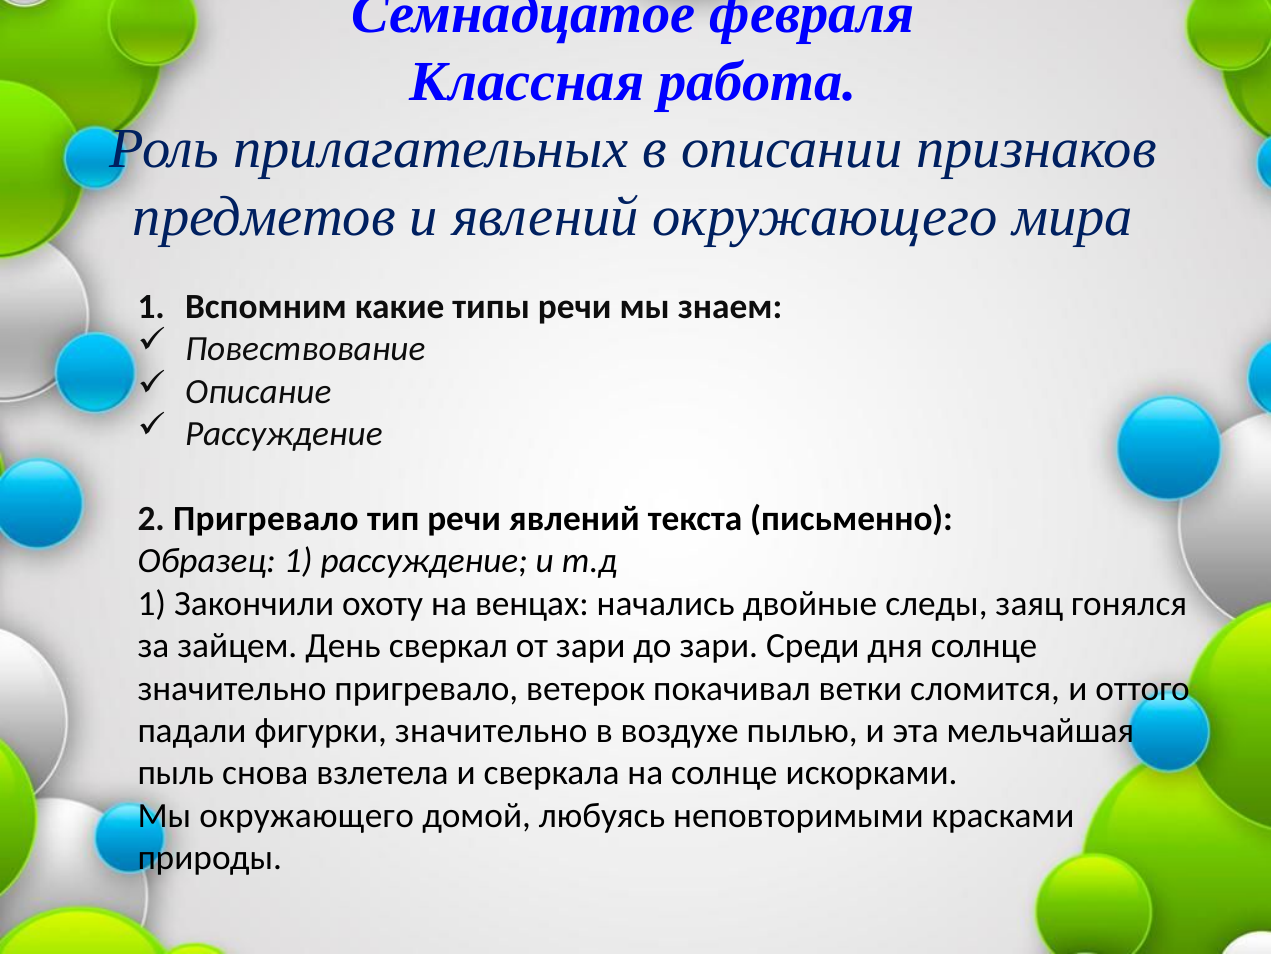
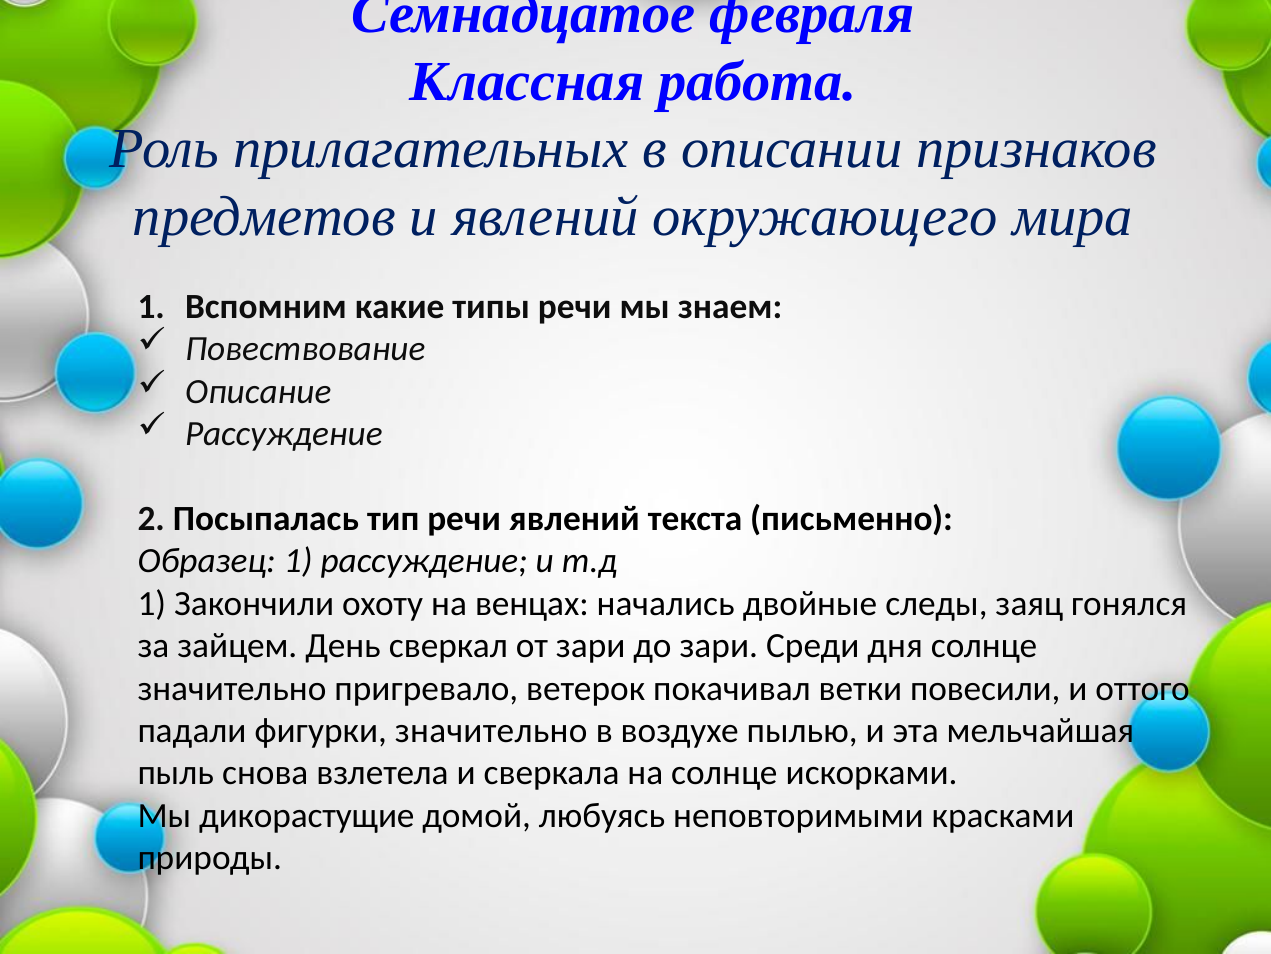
2 Пригревало: Пригревало -> Посыпалась (266, 518)
сломится: сломится -> повесили (985, 688)
Мы окружающего: окружающего -> дикорастущие (307, 815)
